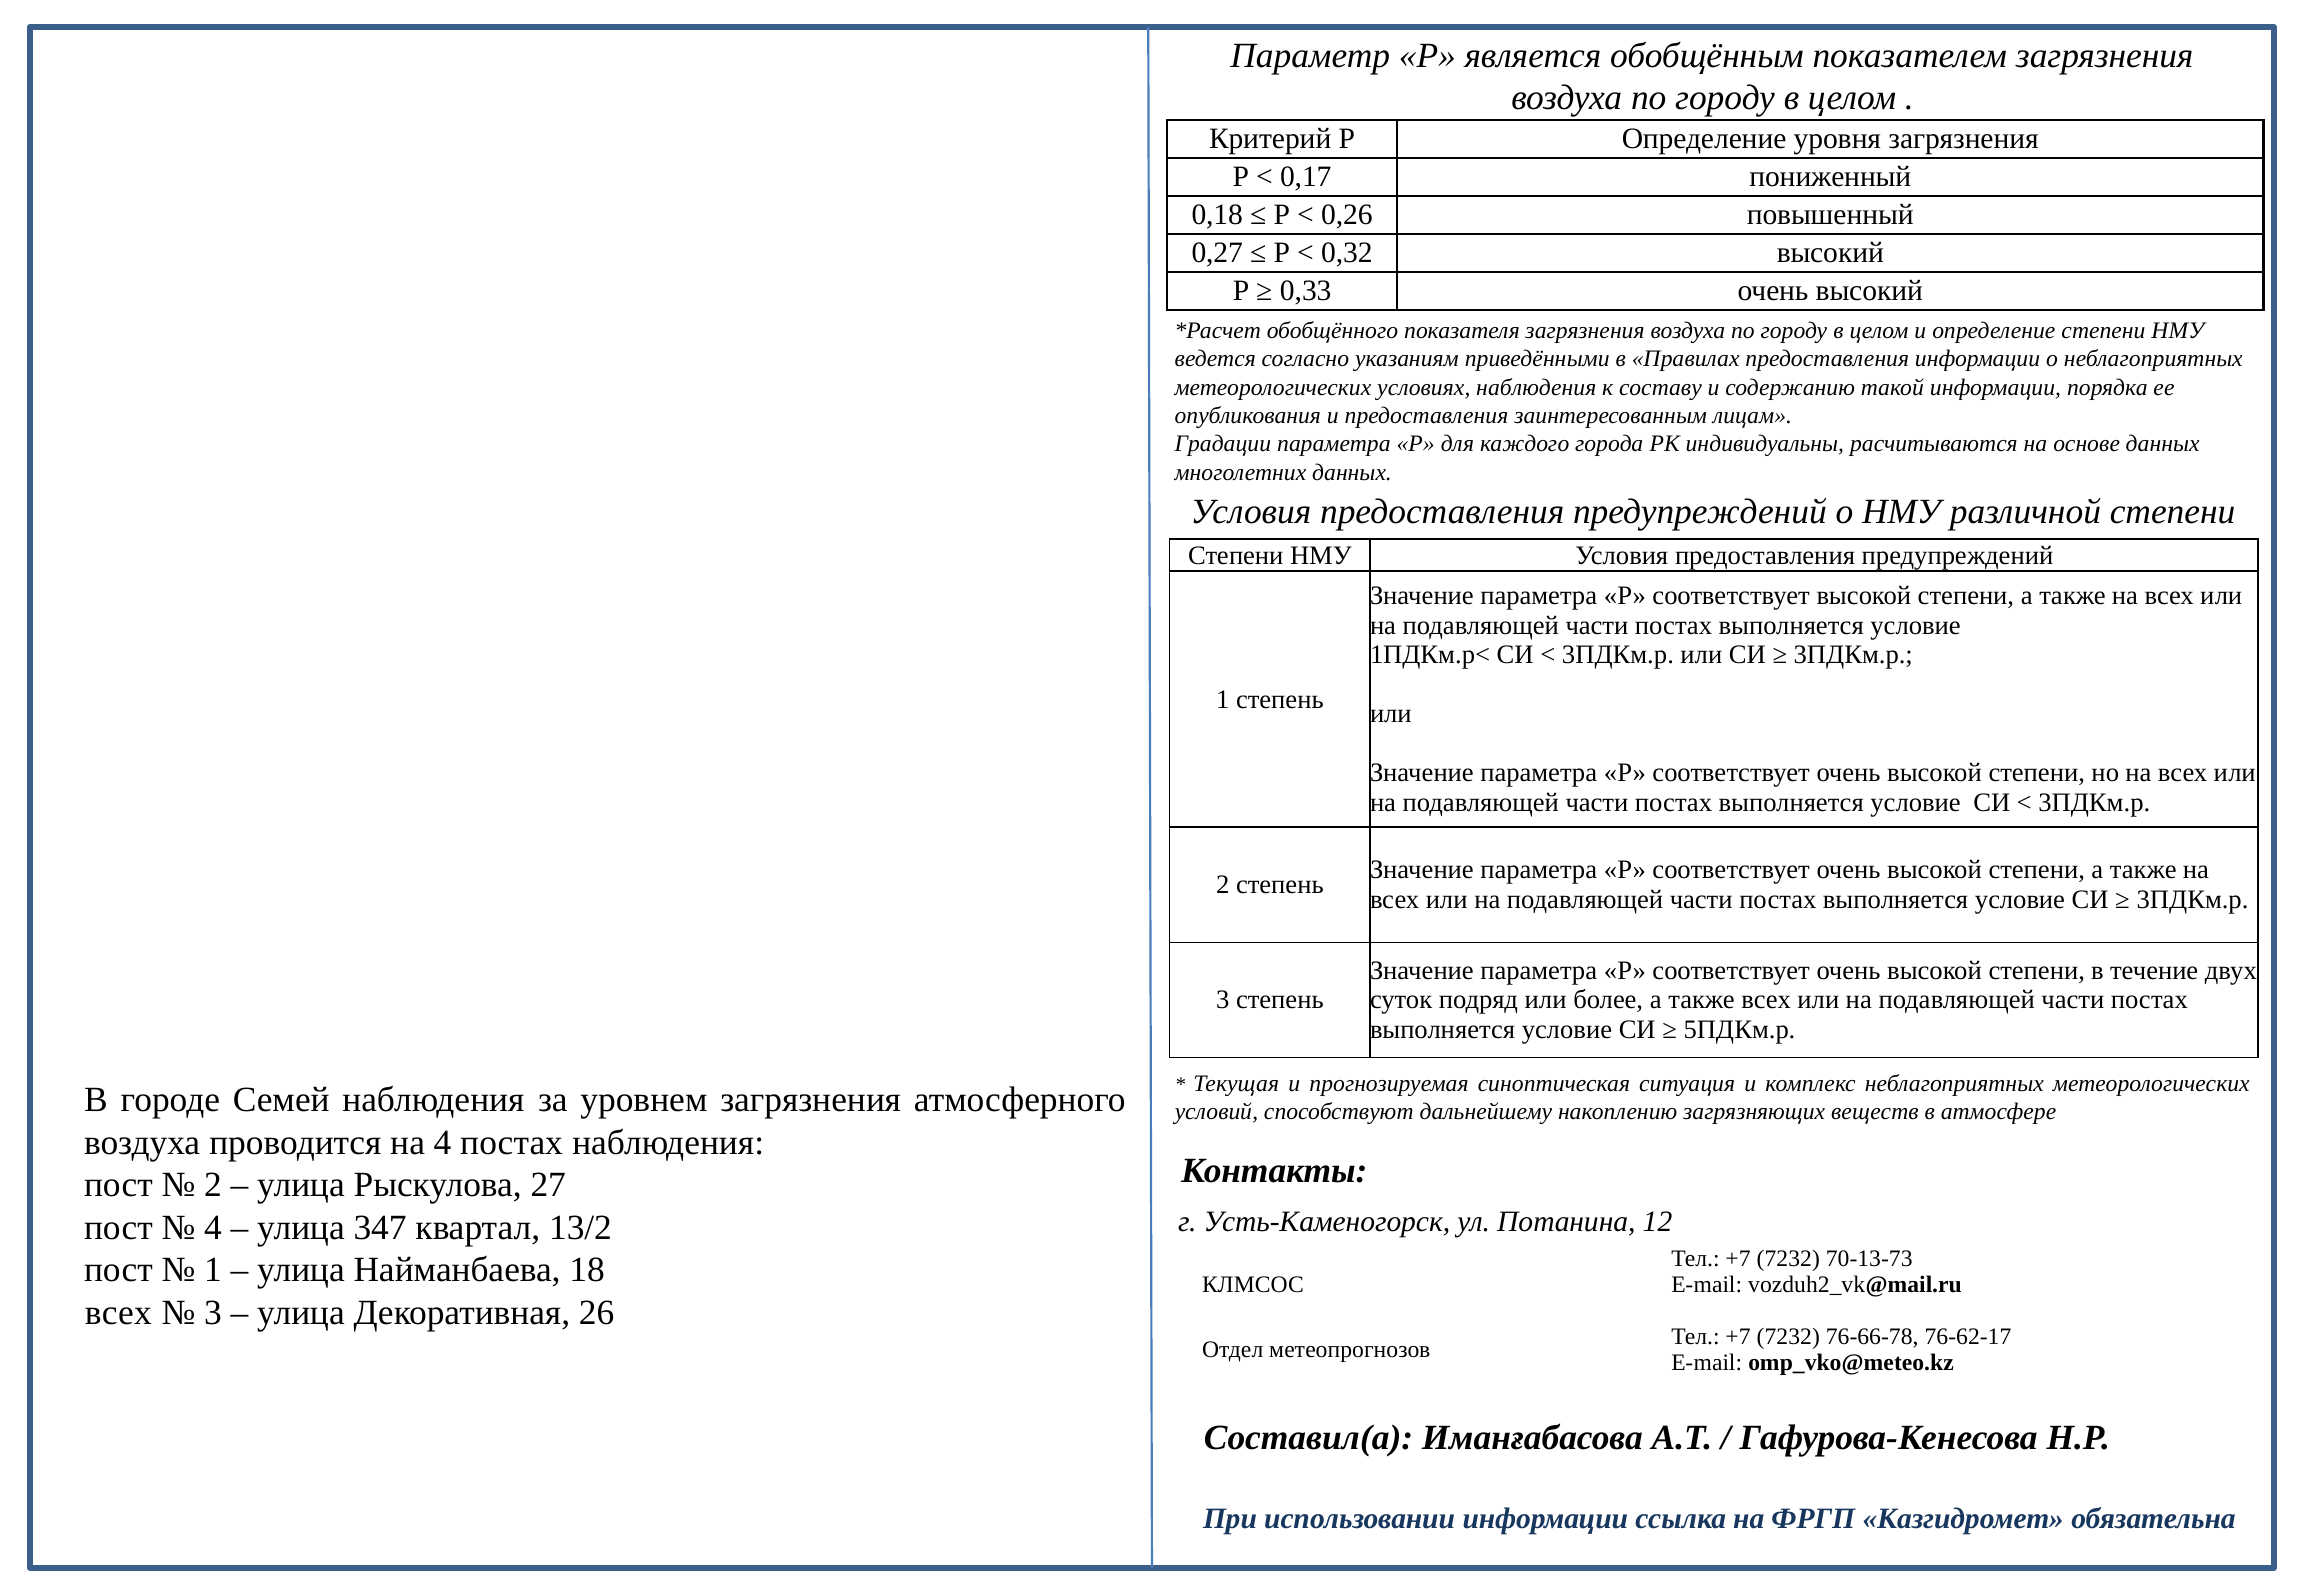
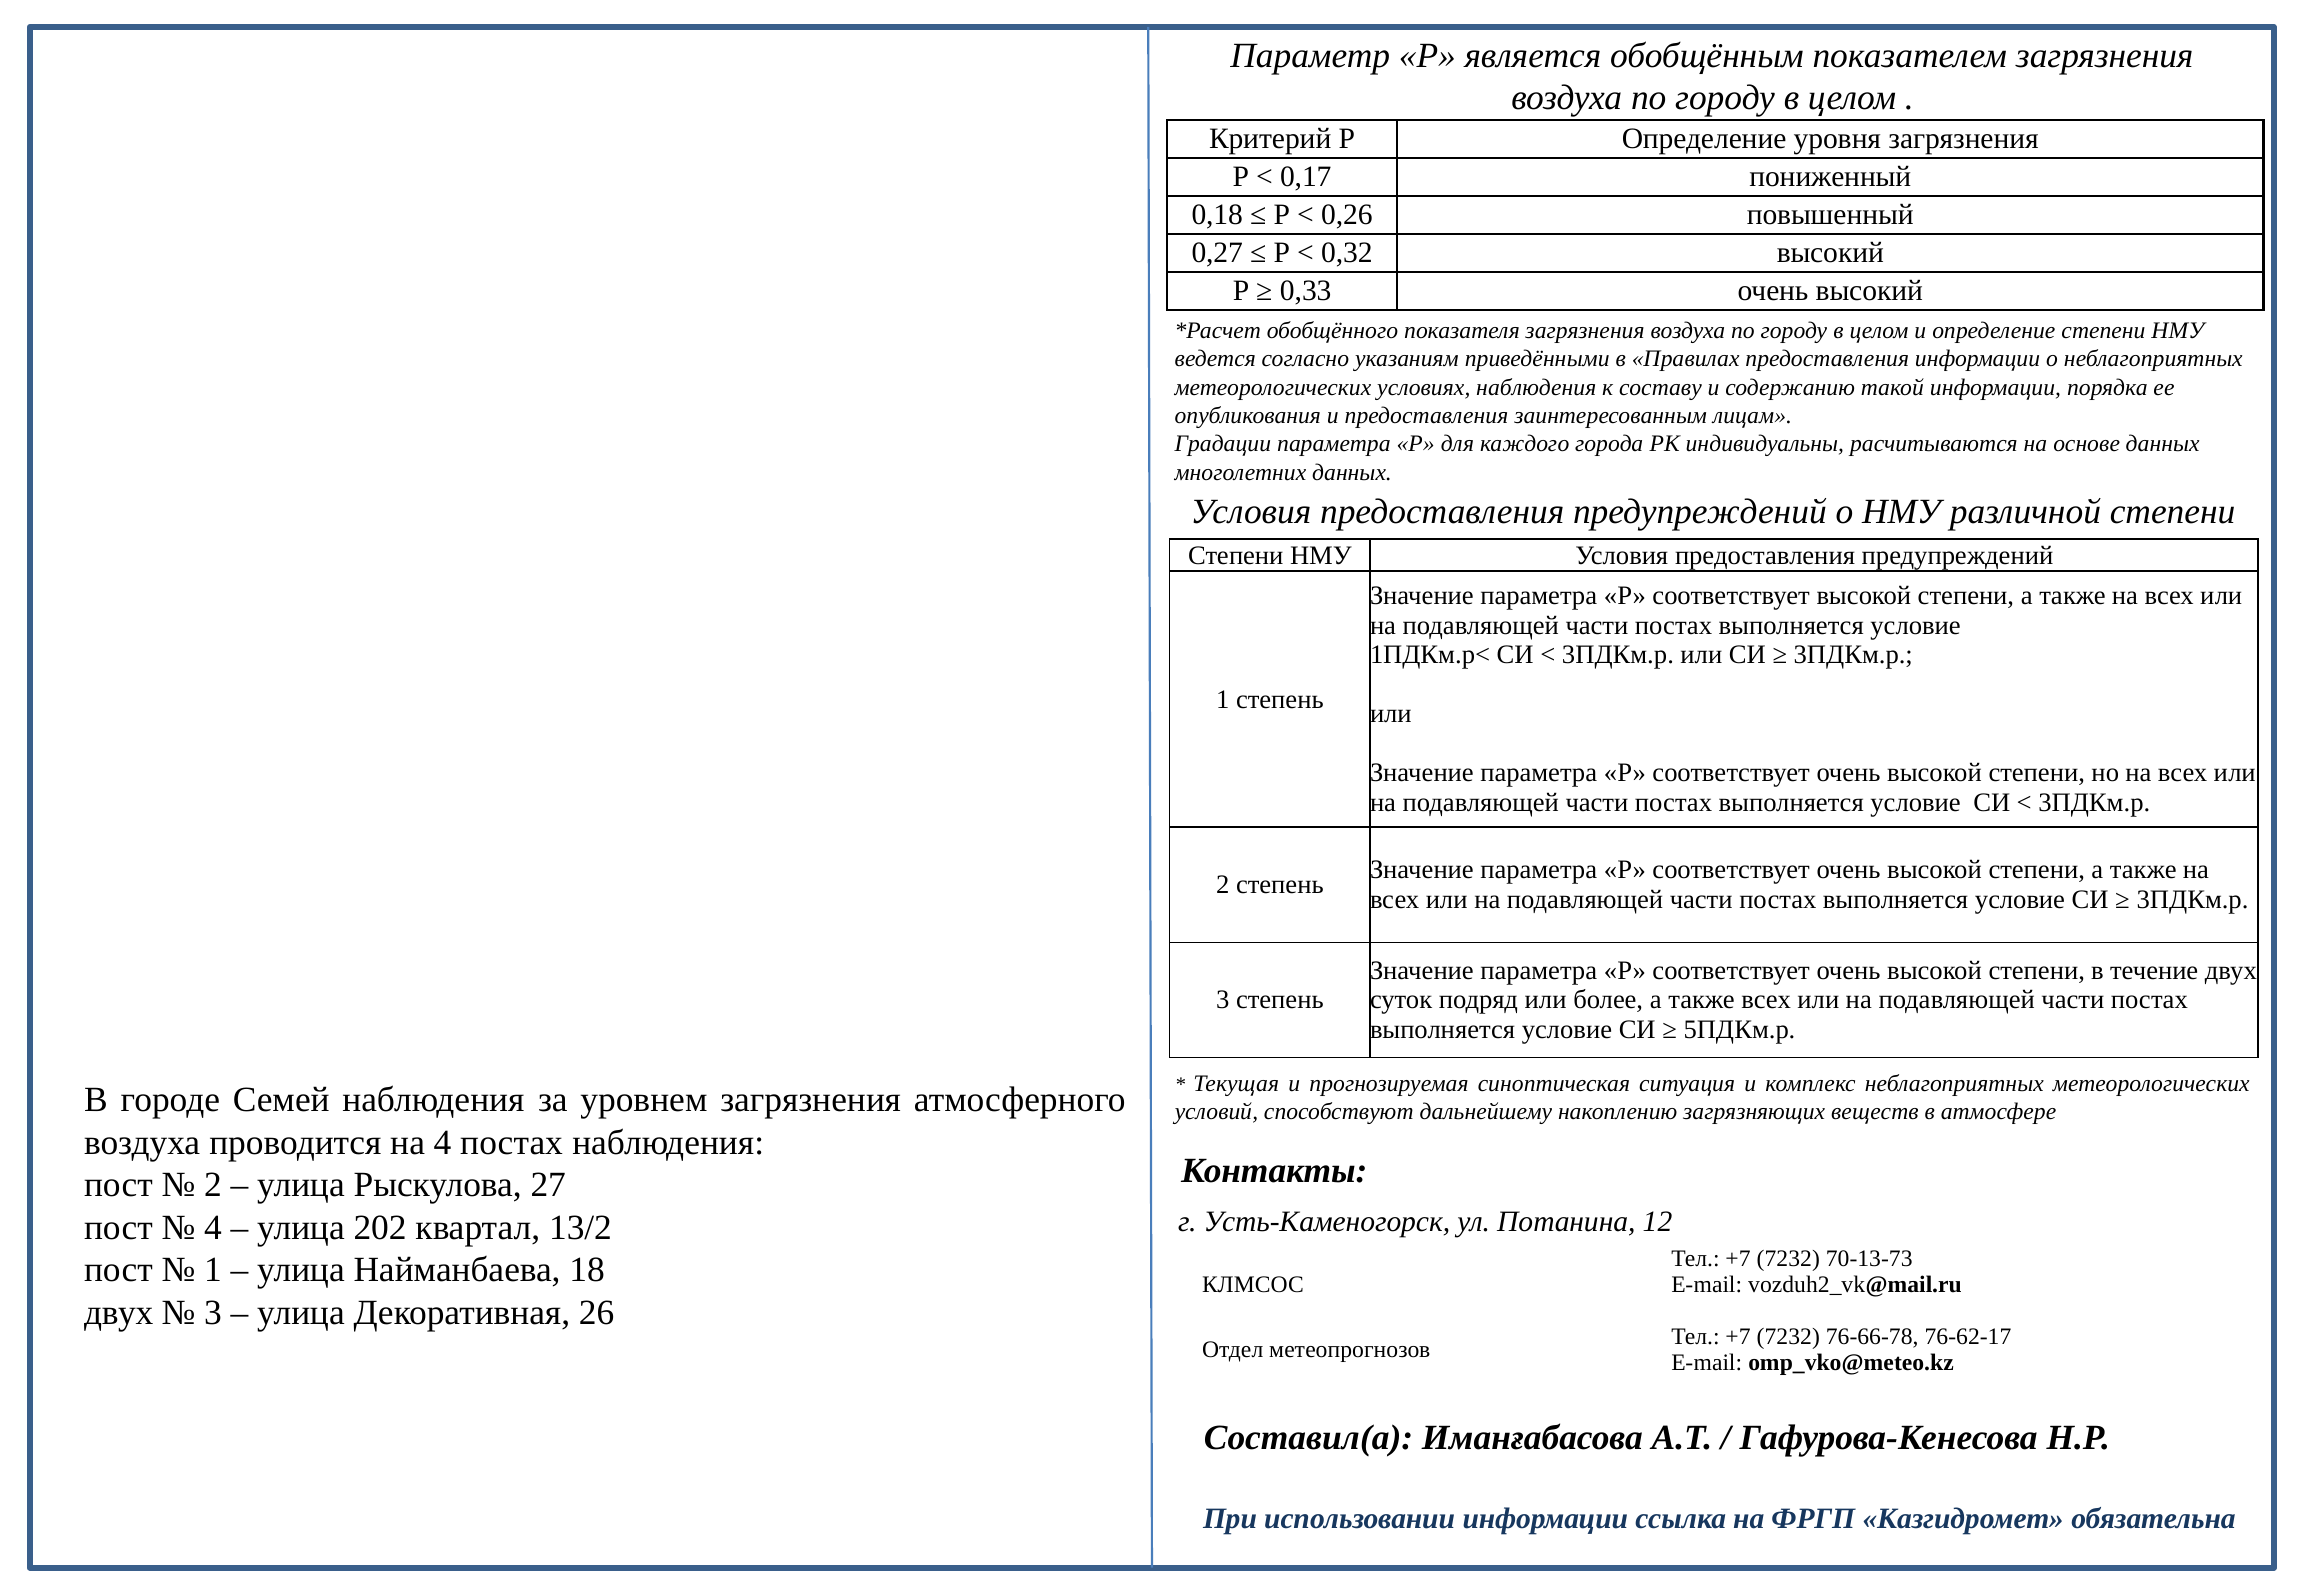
347: 347 -> 202 (380, 1228)
всех: всех -> двух (119, 1313)
